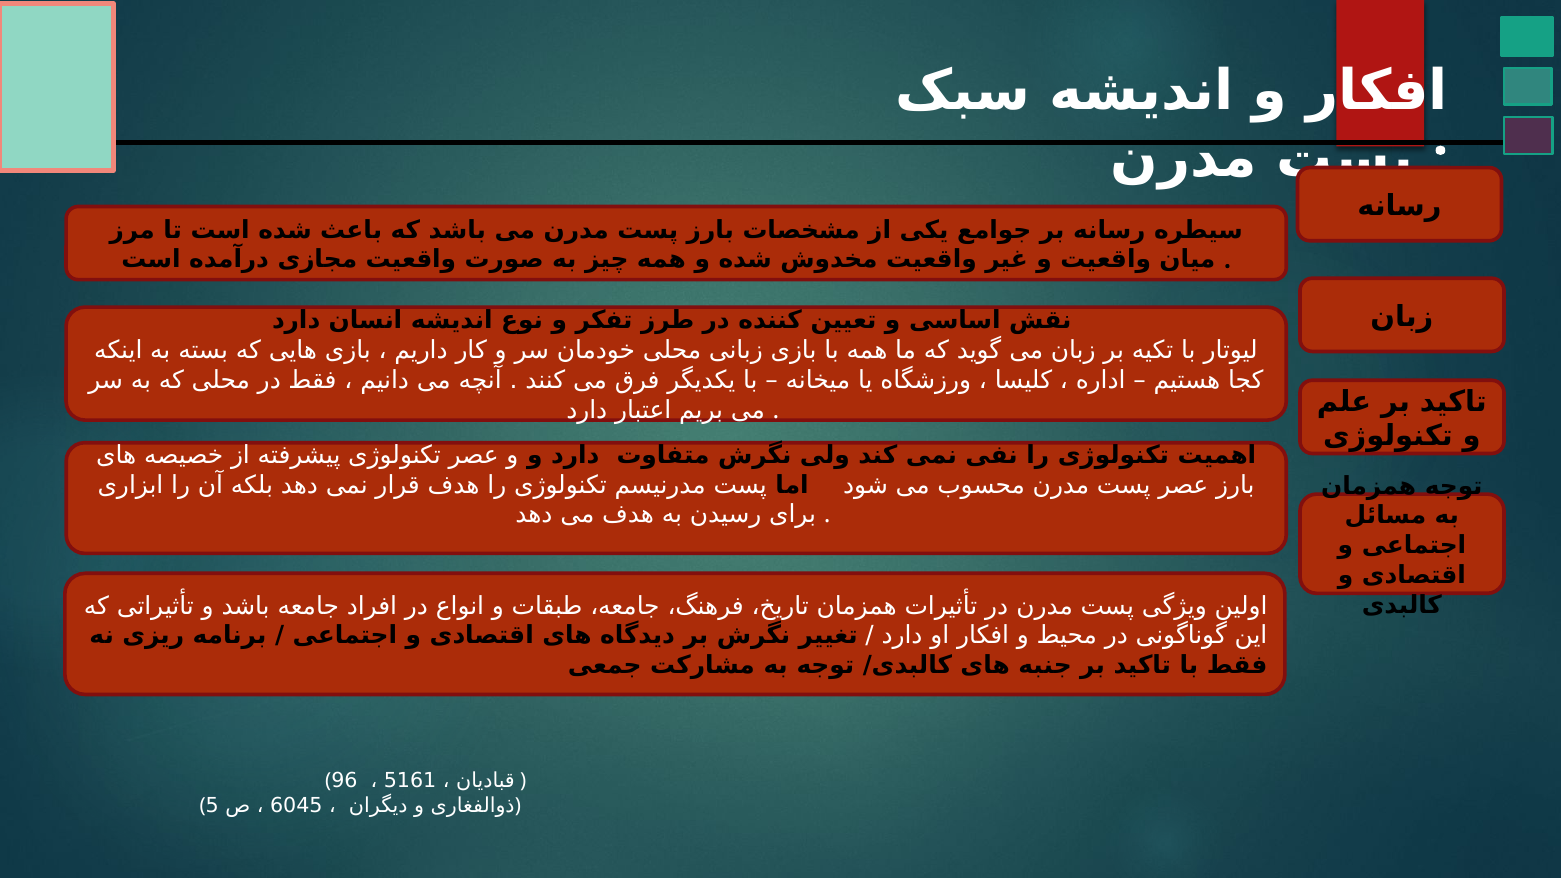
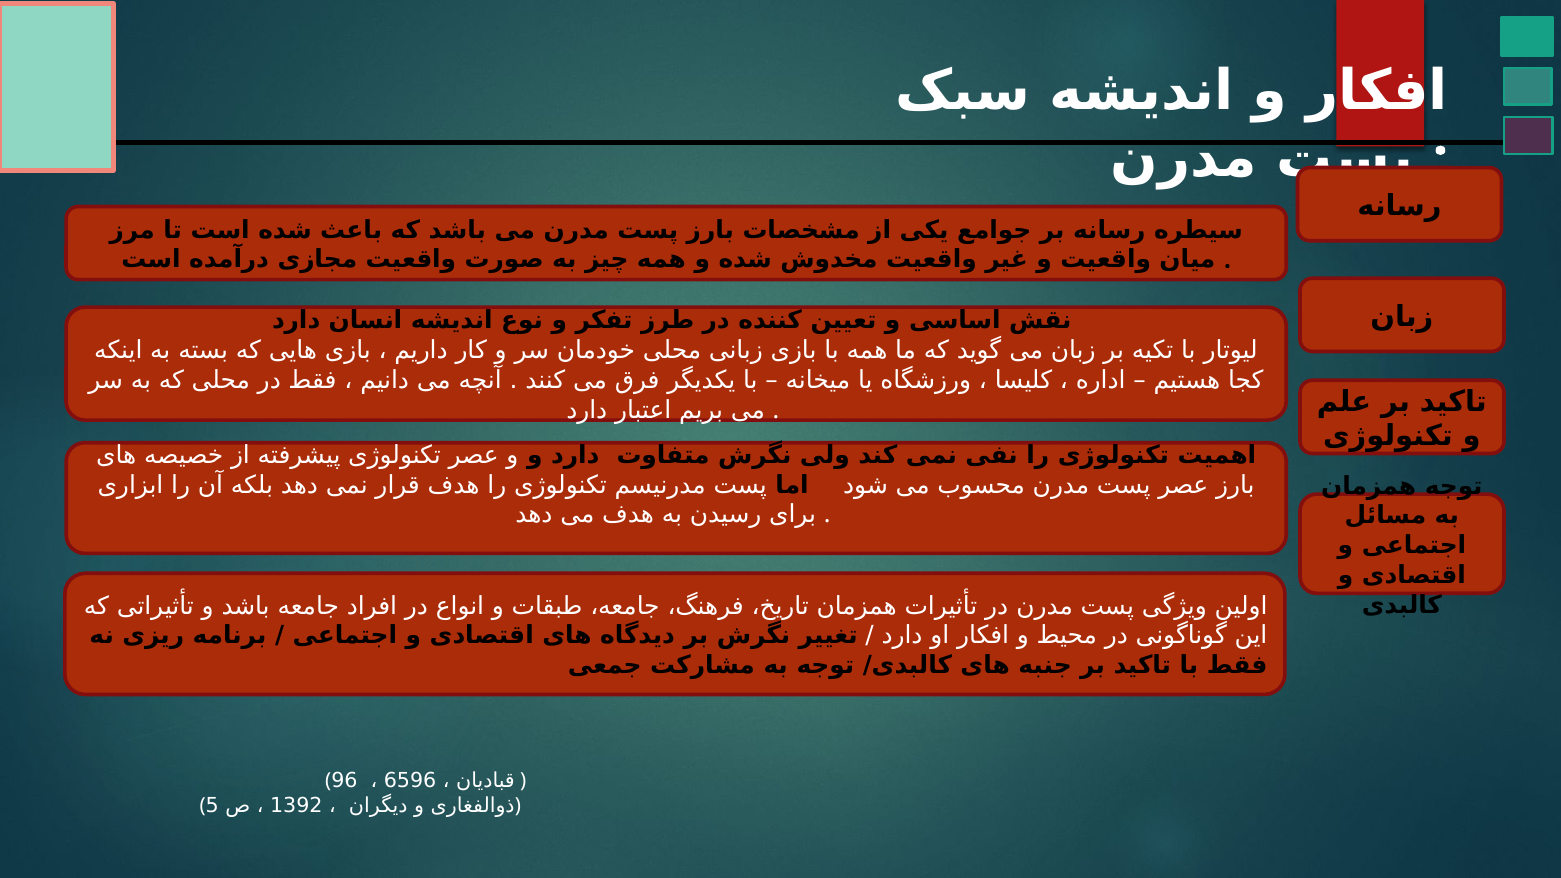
5161: 5161 -> 6596 (410, 781)
6045: 6045 -> 1392 (296, 806)
